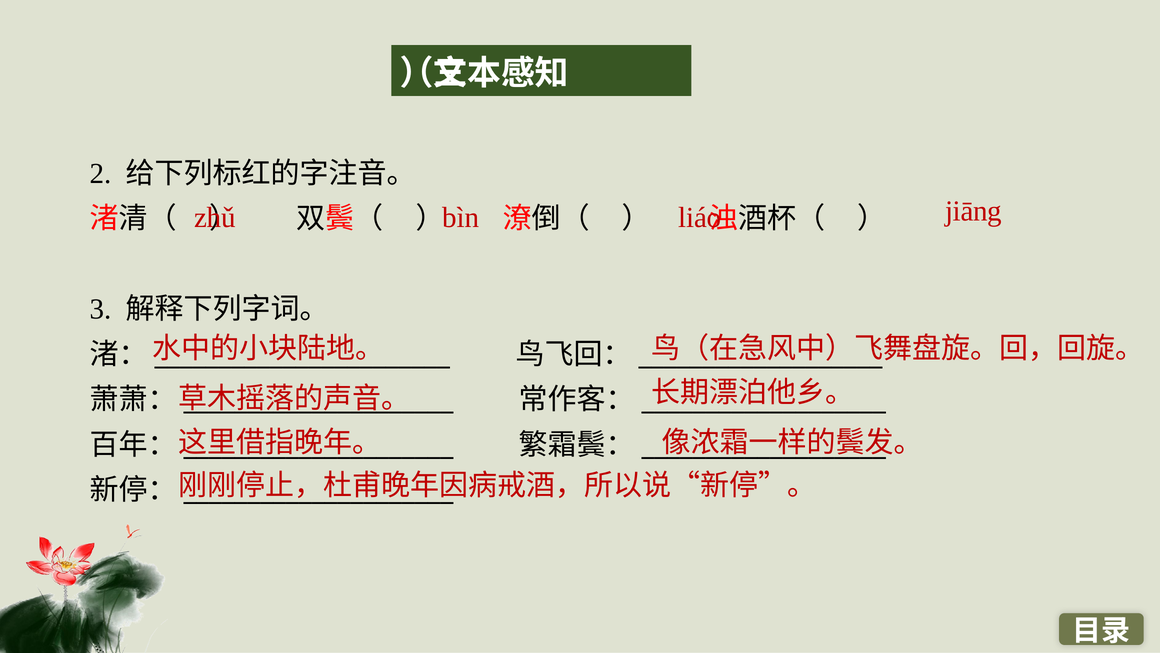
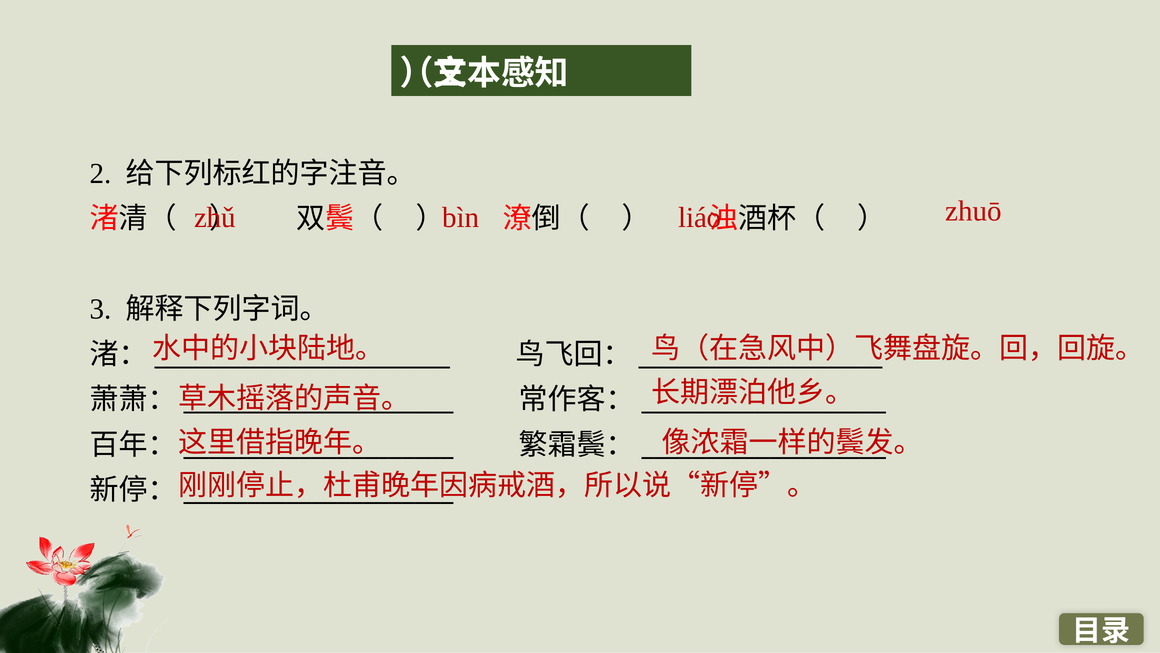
jiāng: jiāng -> zhuō (973, 211)
